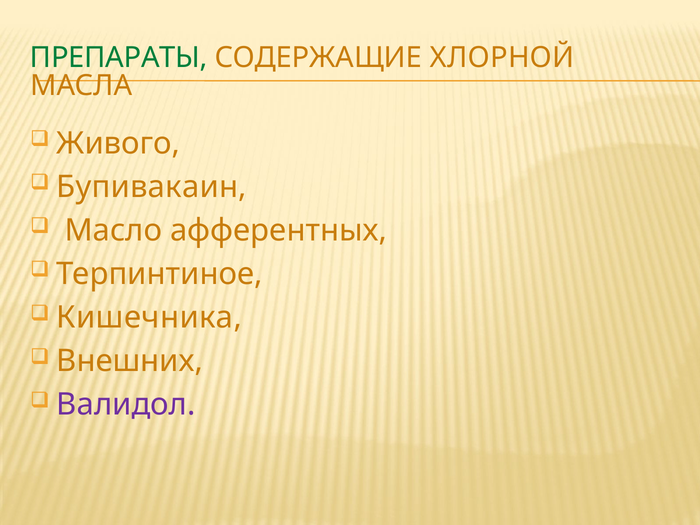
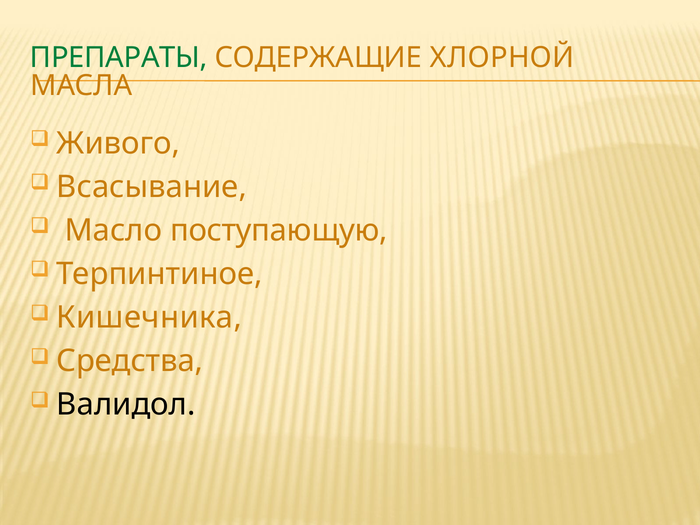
Бупивакаин: Бупивакаин -> Всасывание (152, 187)
афферентных: афферентных -> поступающую (279, 230)
Внешних: Внешних -> Средства (130, 361)
Валидол colour: purple -> black (126, 405)
